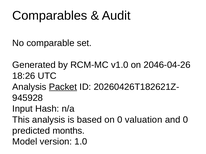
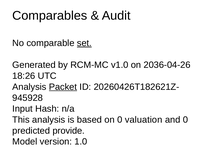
set underline: none -> present (84, 43)
2046-04-26: 2046-04-26 -> 2036-04-26 (167, 65)
months: months -> provide (69, 131)
